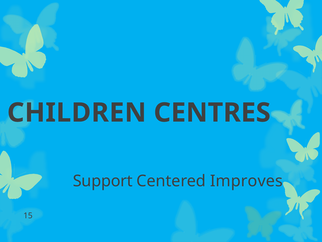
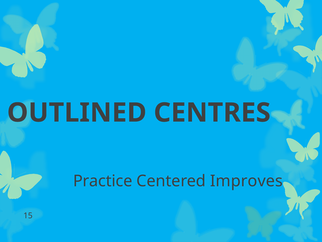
CHILDREN: CHILDREN -> OUTLINED (77, 113)
Support: Support -> Practice (103, 181)
